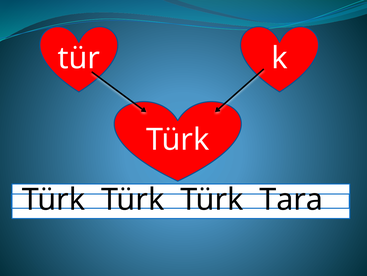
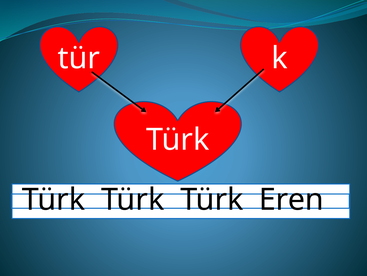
Tara: Tara -> Eren (291, 199)
